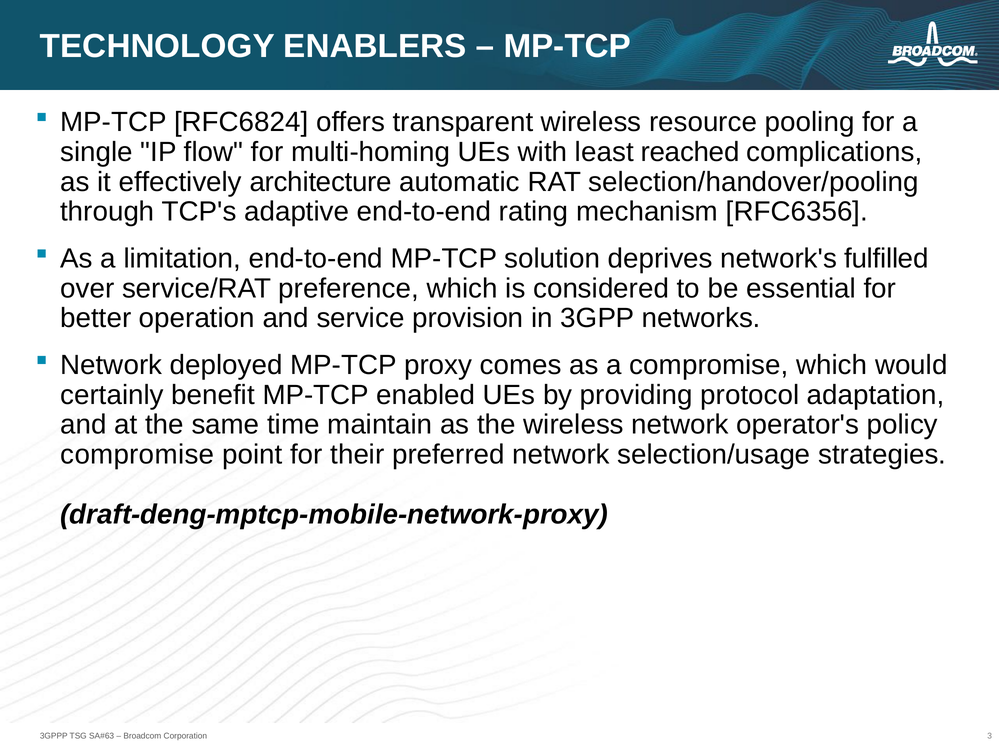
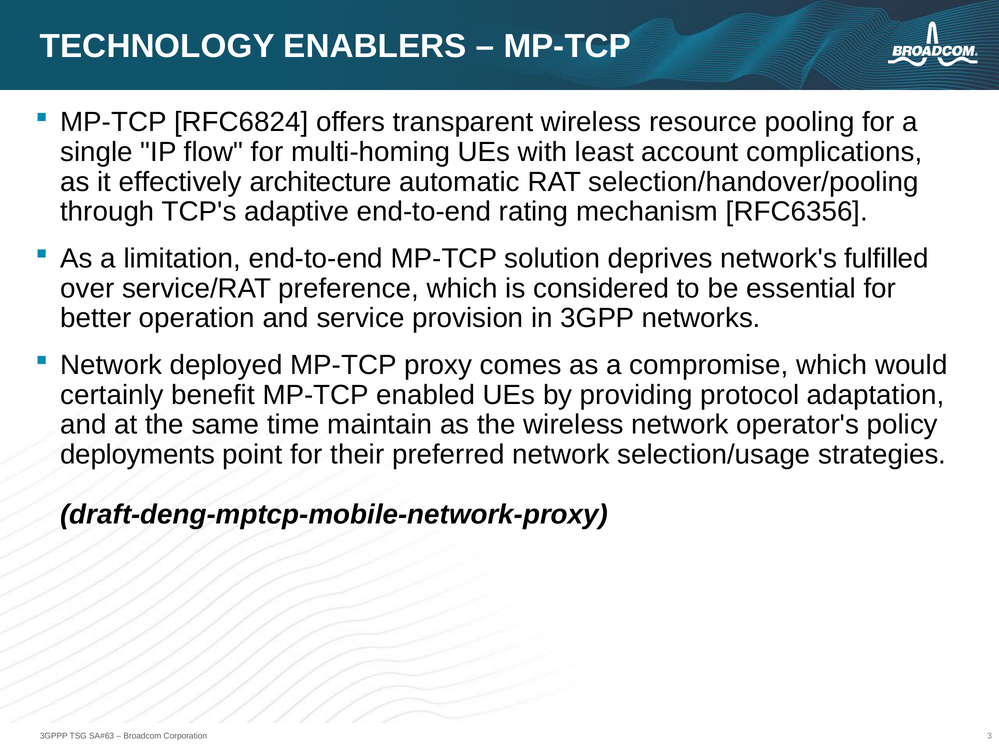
reached: reached -> account (690, 152)
compromise: compromise -> deployments (138, 455)
